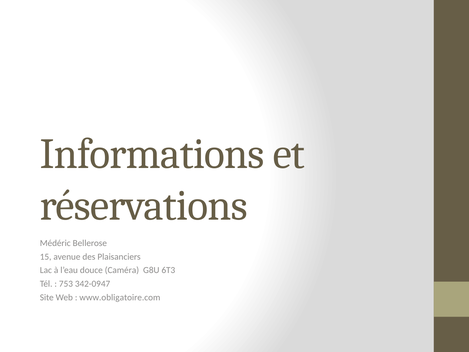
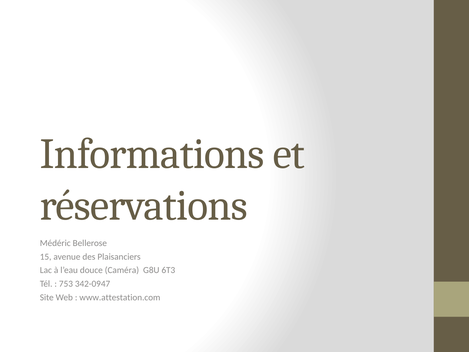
www.obligatoire.com: www.obligatoire.com -> www.attestation.com (120, 297)
